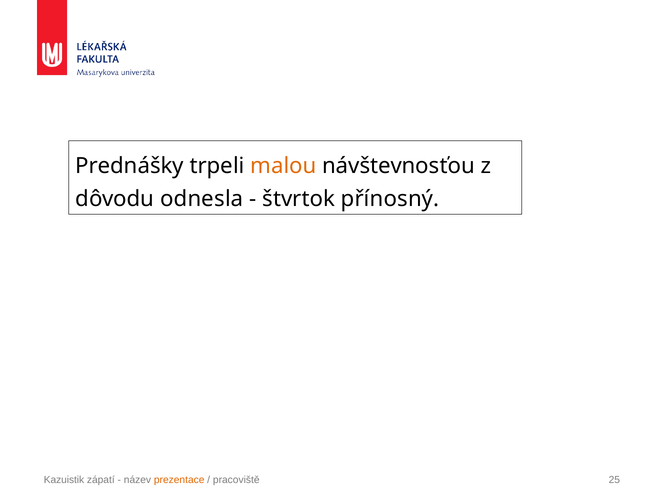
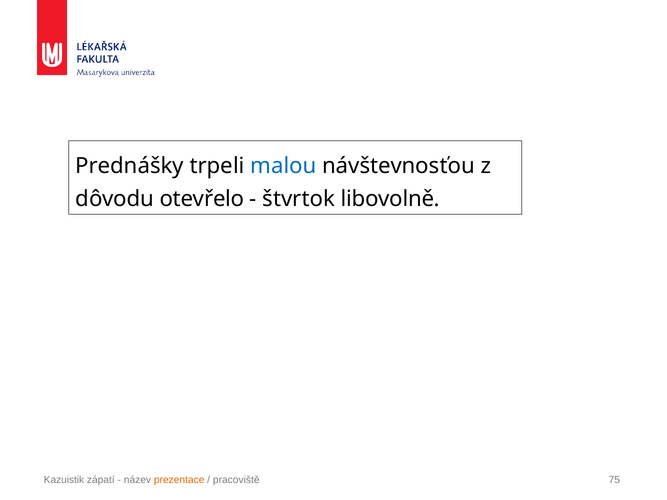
malou colour: orange -> blue (283, 166)
odnesla: odnesla -> otevřelo (202, 199)
přínosný: přínosný -> libovolně (390, 199)
25: 25 -> 75 (614, 480)
